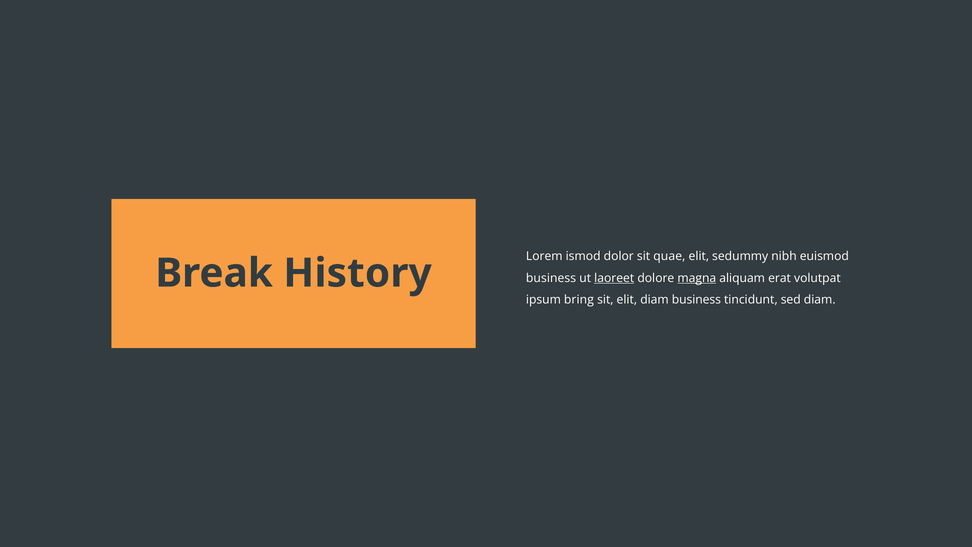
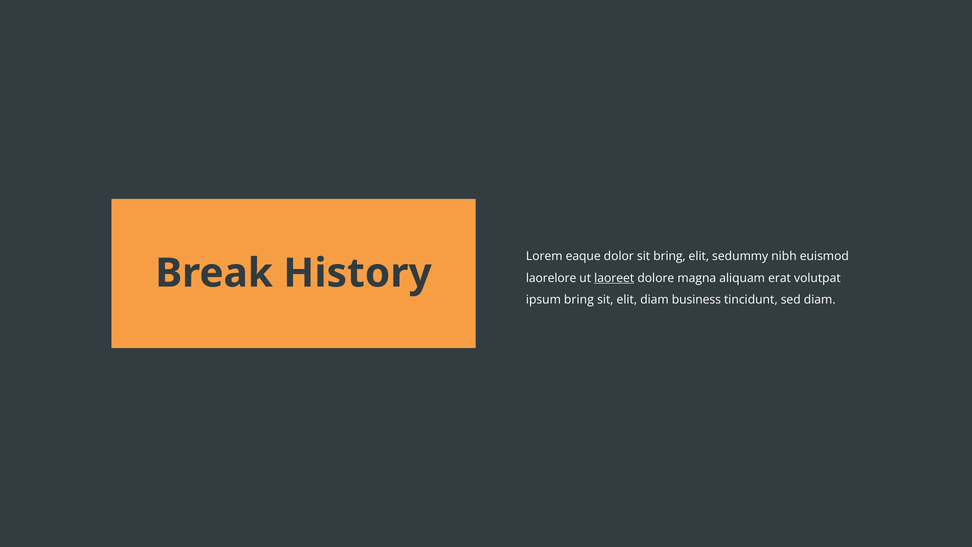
ismod: ismod -> eaque (583, 256)
sit quae: quae -> bring (669, 256)
business: business -> laorelore (551, 278)
magna underline: present -> none (697, 278)
